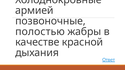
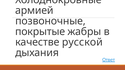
полостью: полостью -> покрытые (40, 32)
красной: красной -> русской (82, 42)
